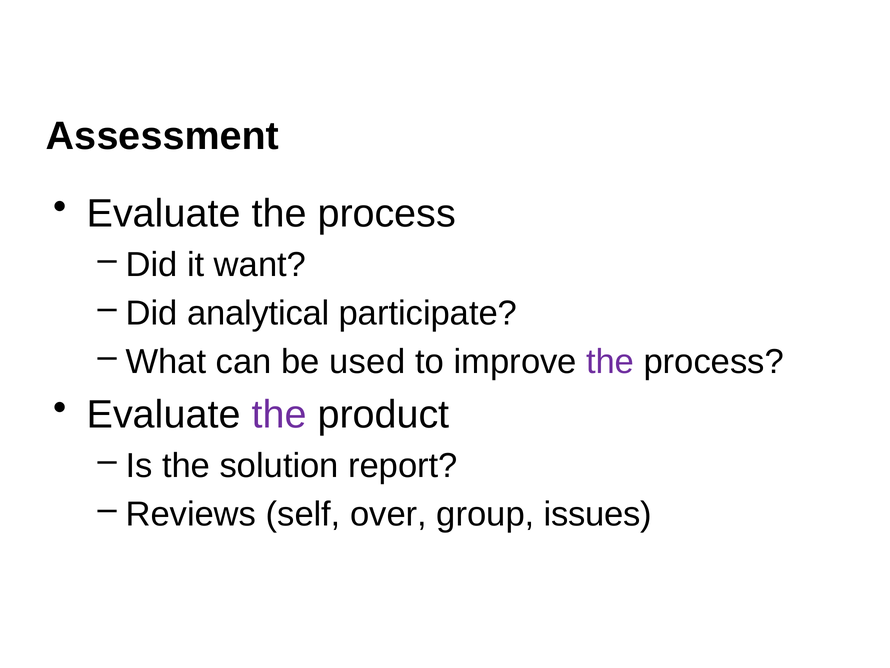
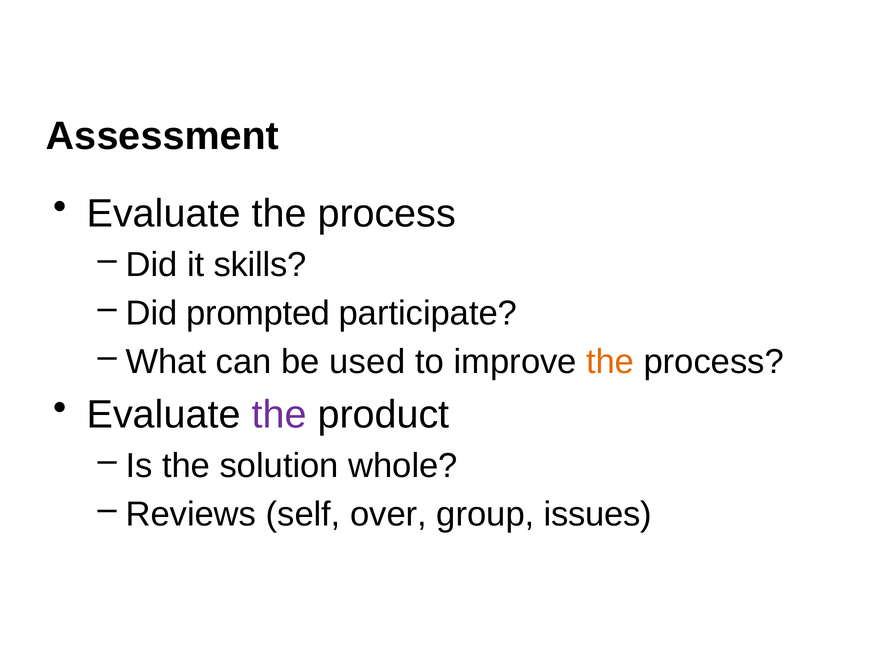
want: want -> skills (260, 265)
analytical: analytical -> prompted (258, 313)
the colour: purple -> orange (610, 362)
report: report -> whole (403, 465)
